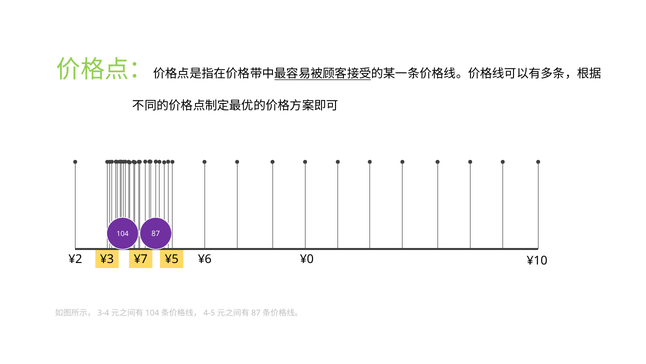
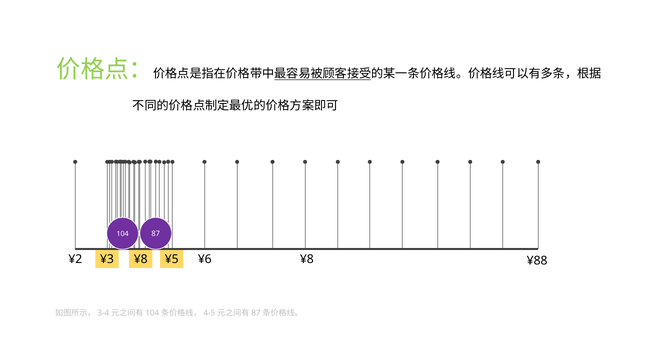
¥3 ¥7: ¥7 -> ¥8 (141, 259)
¥6 ¥0: ¥0 -> ¥8 (307, 259)
¥10: ¥10 -> ¥88 (537, 260)
